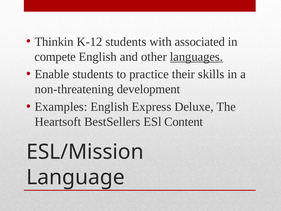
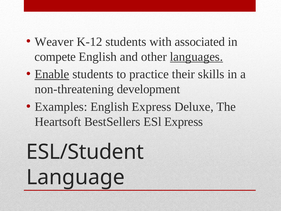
Thinkin: Thinkin -> Weaver (54, 42)
Enable underline: none -> present (52, 74)
ESl Content: Content -> Express (184, 122)
ESL/Mission: ESL/Mission -> ESL/Student (85, 152)
